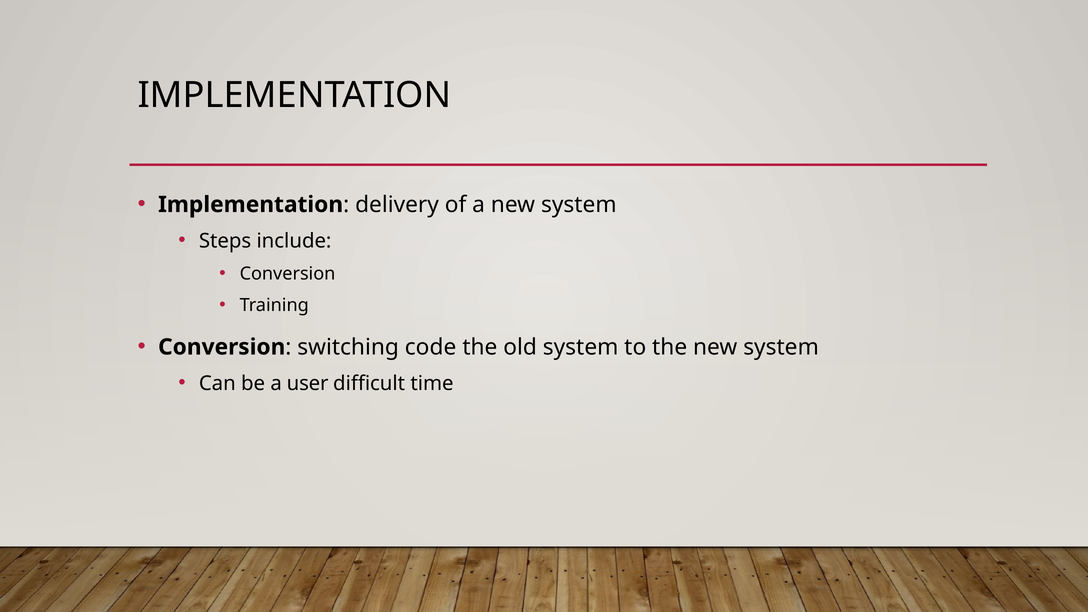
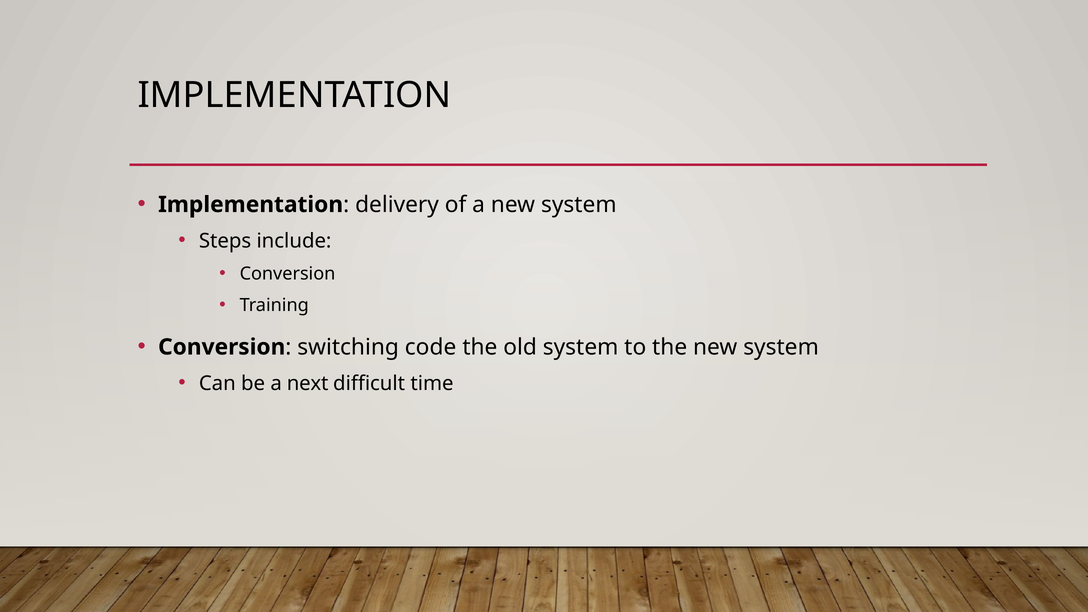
user: user -> next (308, 383)
